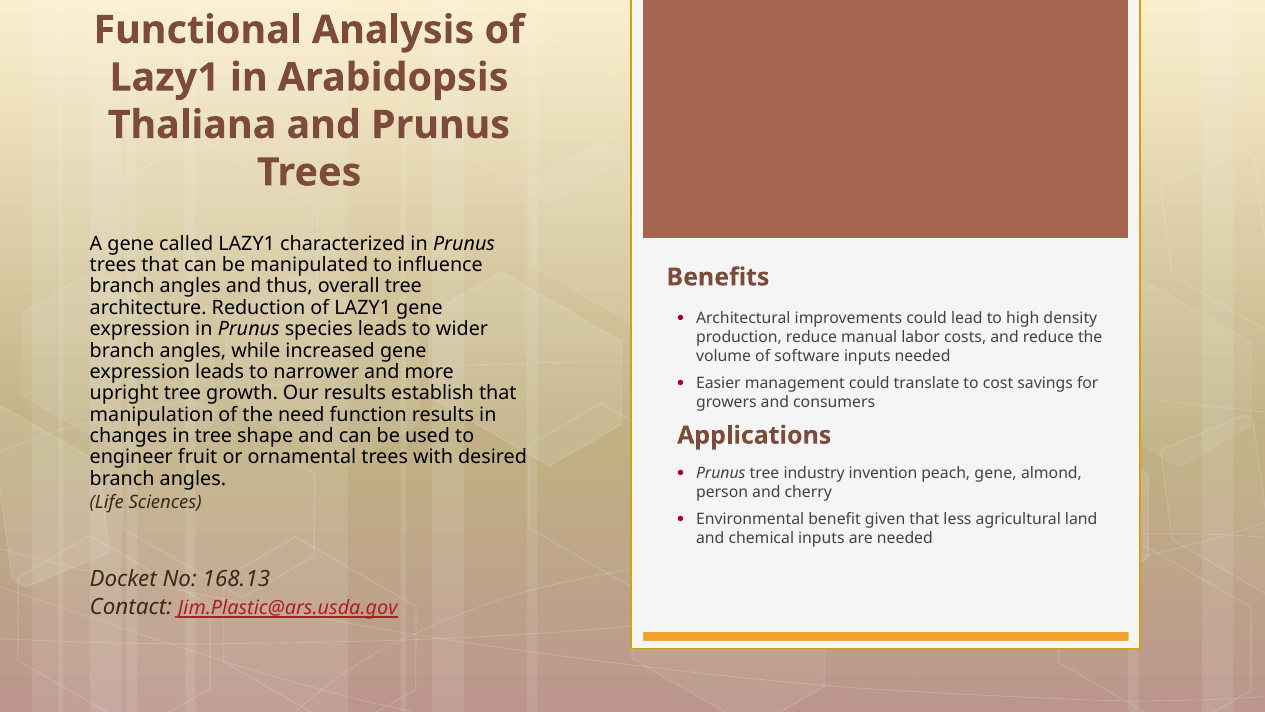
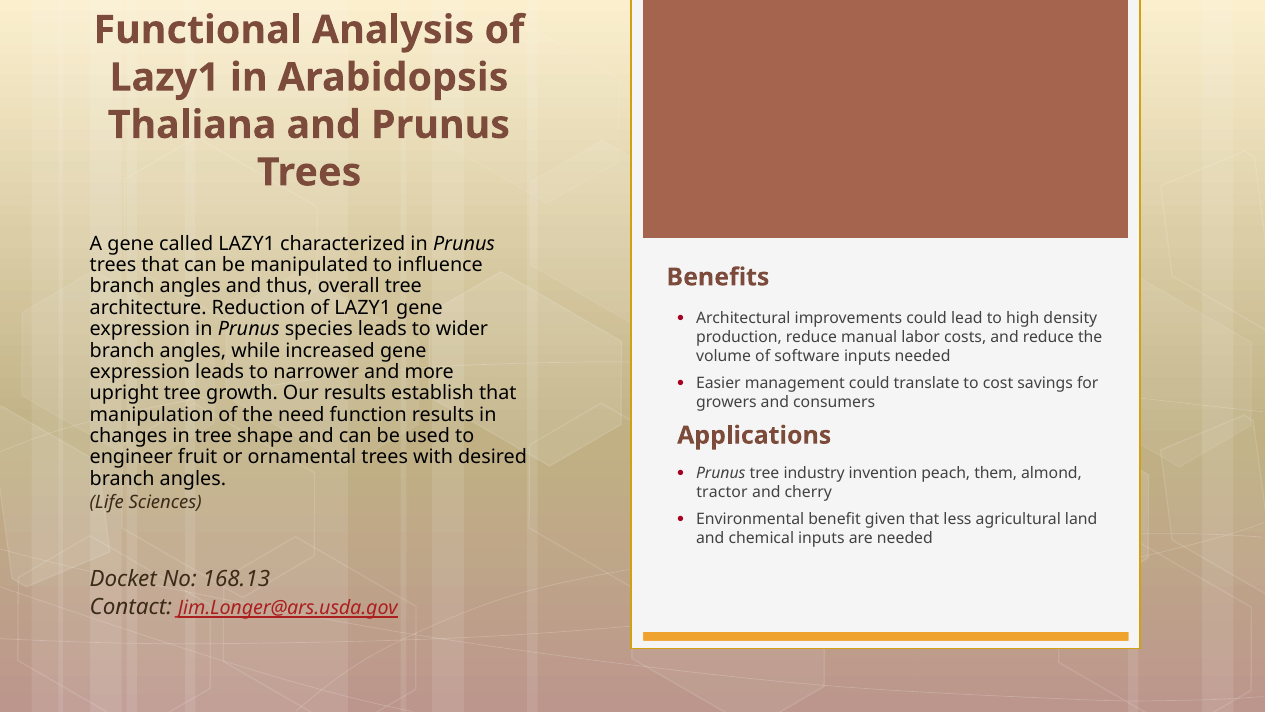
peach gene: gene -> them (996, 473)
person: person -> tractor (722, 492)
Jim.Plastic@ars.usda.gov: Jim.Plastic@ars.usda.gov -> Jim.Longer@ars.usda.gov (288, 608)
